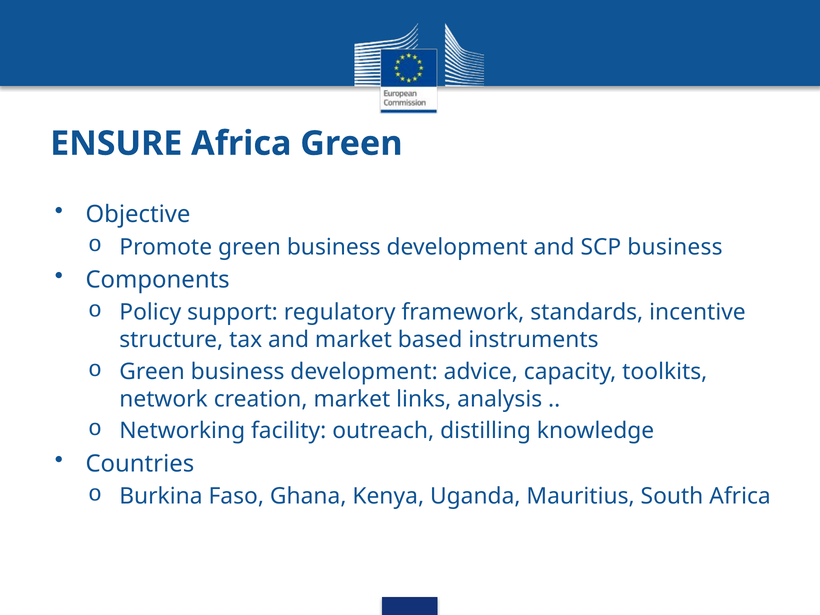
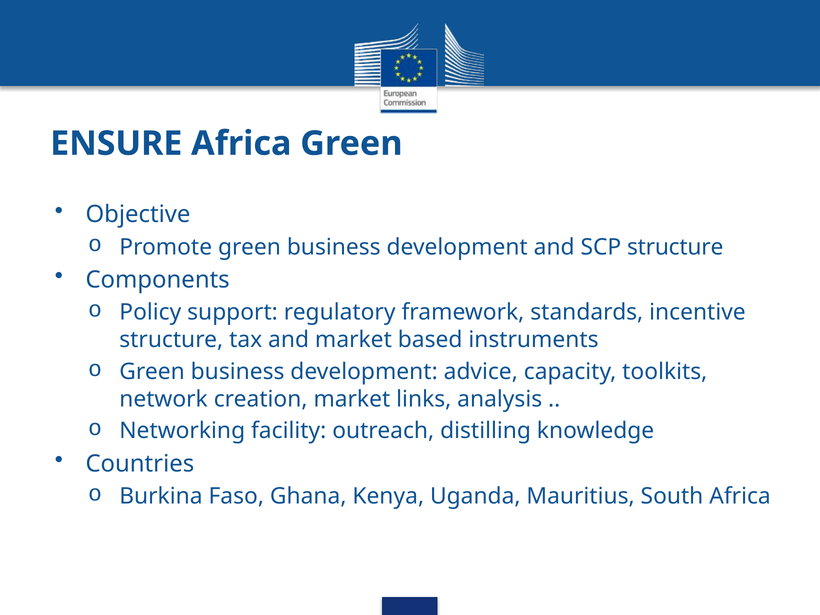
SCP business: business -> structure (675, 247)
